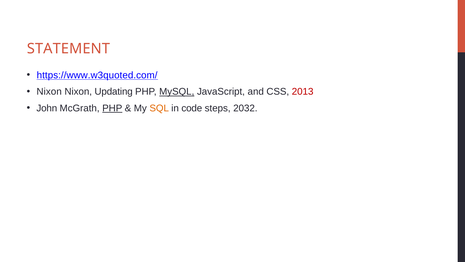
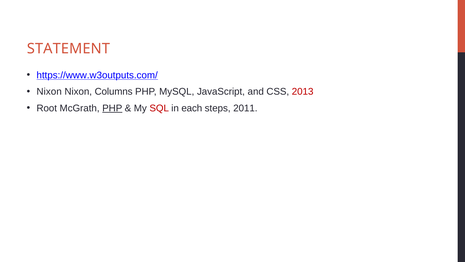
https://www.w3quoted.com/: https://www.w3quoted.com/ -> https://www.w3outputs.com/ (97, 75)
Updating: Updating -> Columns (114, 92)
MySQL underline: present -> none (177, 92)
John: John -> Root (47, 108)
SQL colour: orange -> red (159, 108)
code: code -> each (192, 108)
2032: 2032 -> 2011 (245, 108)
